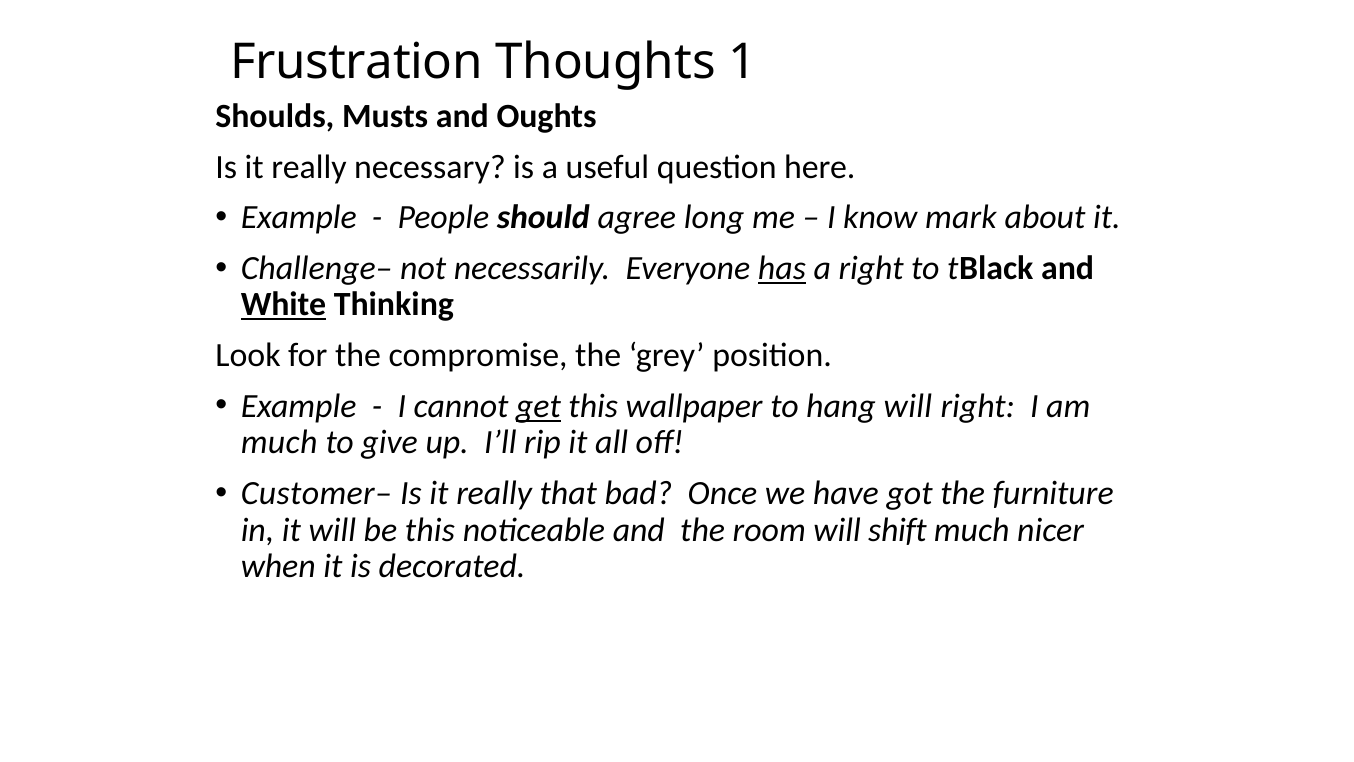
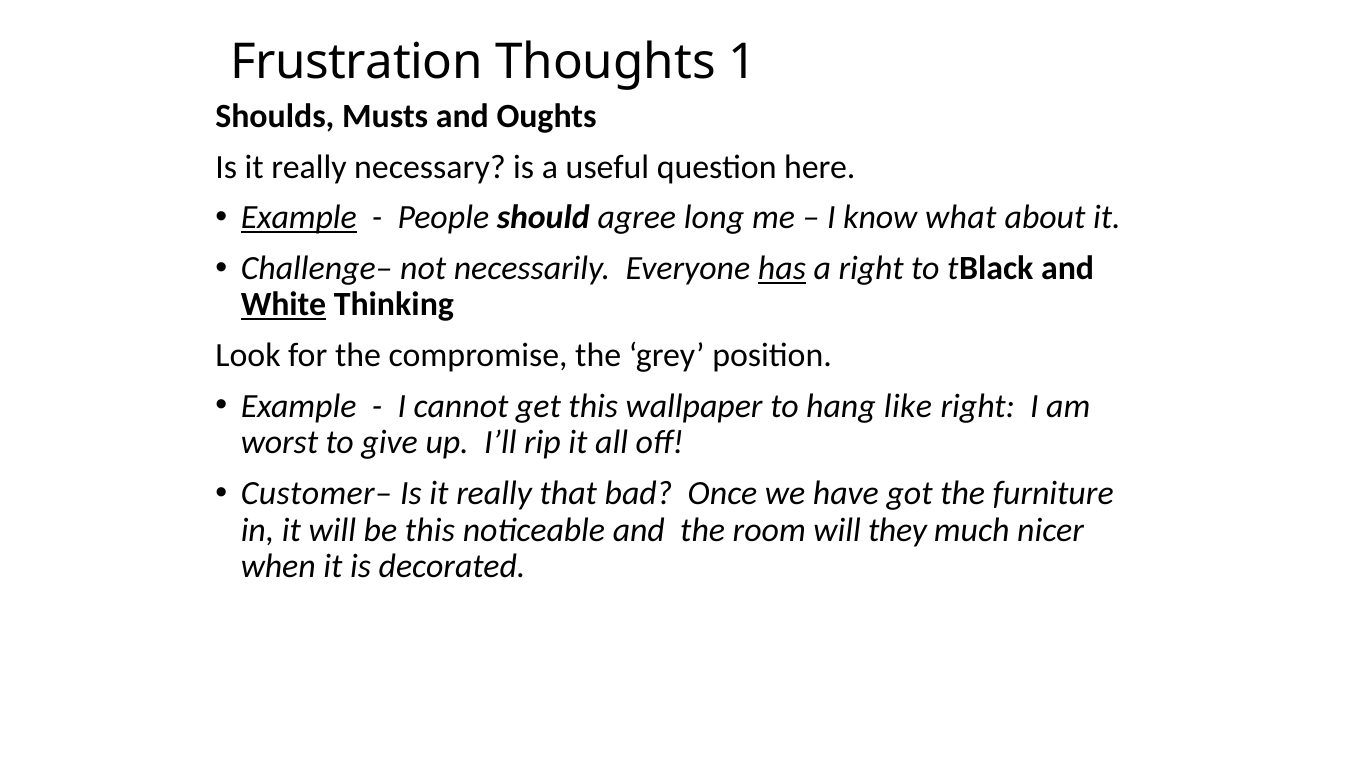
Example underline: none -> present (299, 217)
mark: mark -> what (961, 217)
get underline: present -> none (538, 406)
hang will: will -> like (908, 406)
much: much -> worst (279, 442)
shift: shift -> they (898, 530)
